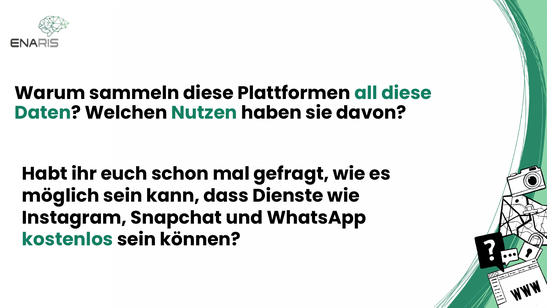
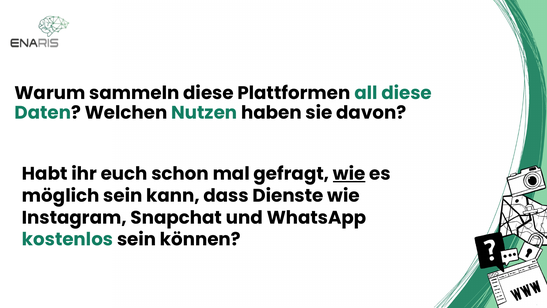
wie underline: none -> present (349, 174)
